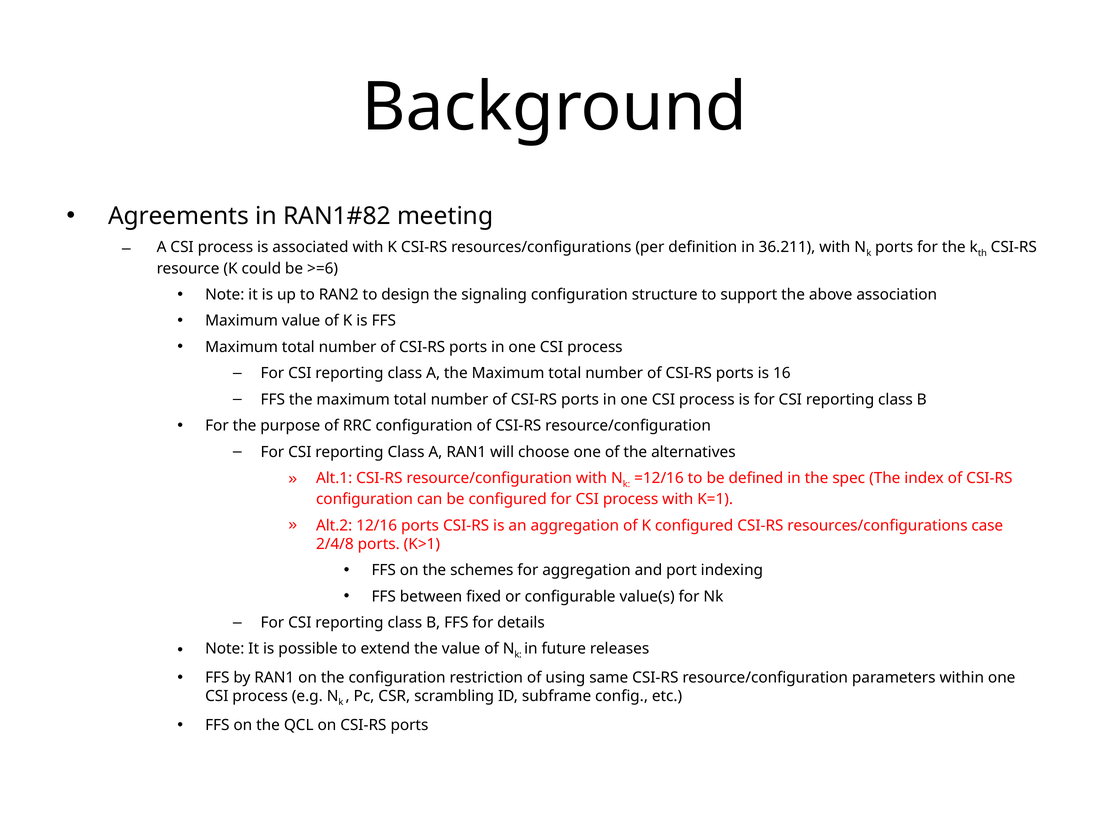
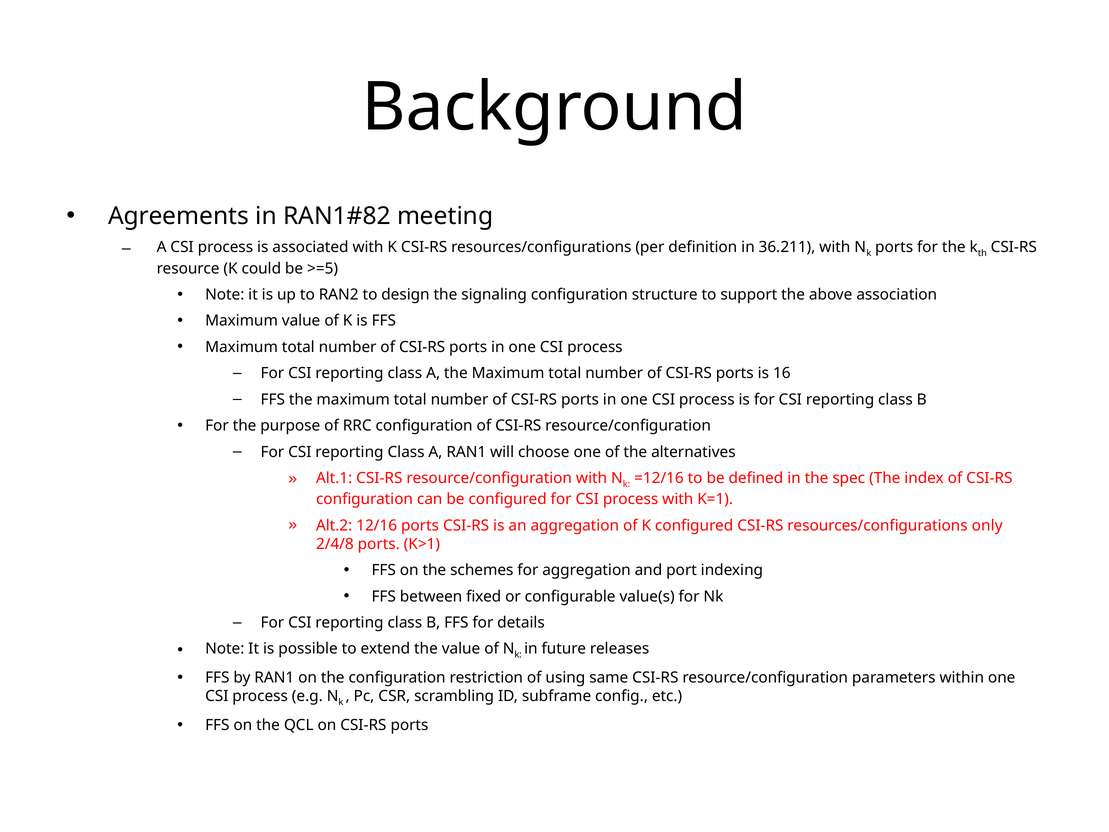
>=6: >=6 -> >=5 (323, 268)
case: case -> only (987, 525)
